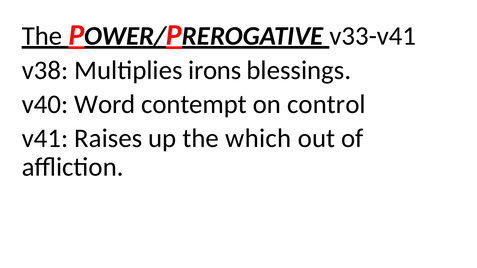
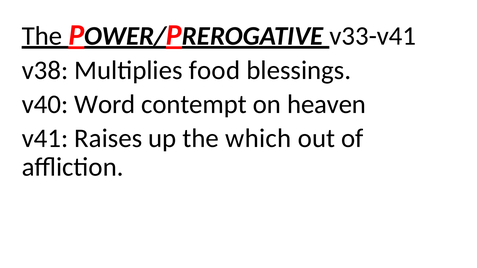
irons: irons -> food (214, 70)
control: control -> heaven (327, 104)
